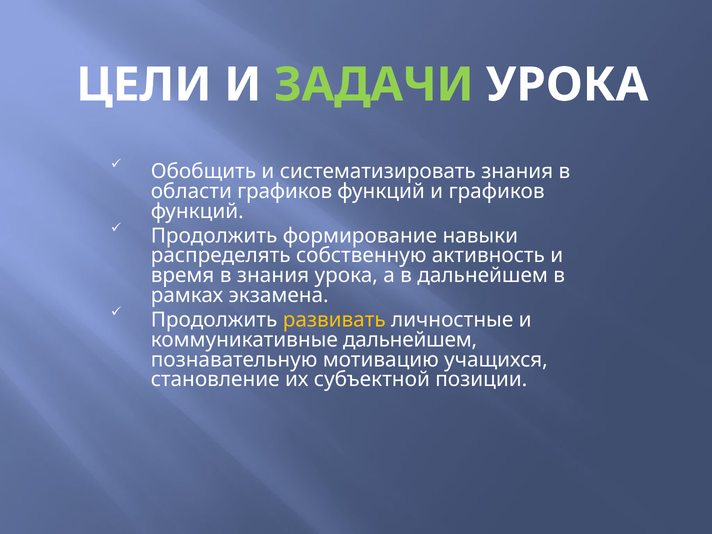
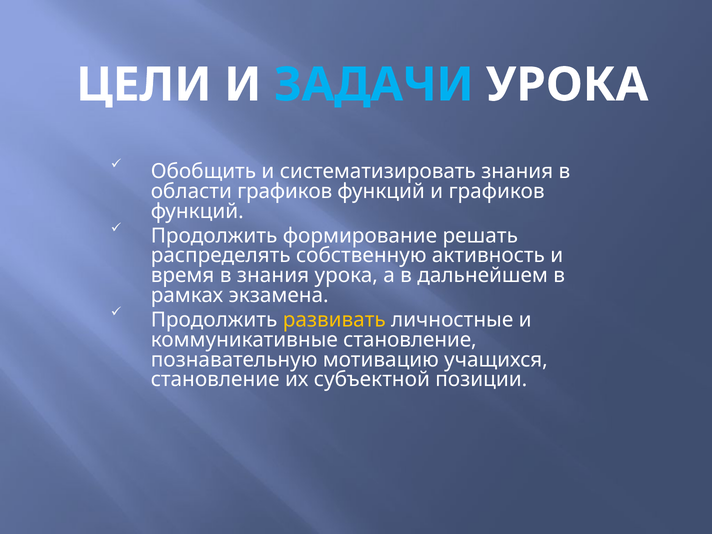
ЗАДАЧИ colour: light green -> light blue (374, 85)
навыки: навыки -> решать (480, 236)
коммуникативные дальнейшем: дальнейшем -> становление (410, 340)
